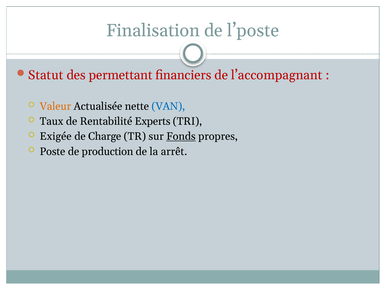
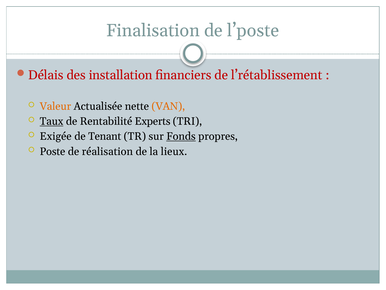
Statut: Statut -> Délais (46, 75)
permettant: permettant -> installation (121, 75)
l’accompagnant: l’accompagnant -> l’rétablissement (277, 75)
VAN colour: blue -> orange (168, 106)
Taux underline: none -> present (52, 121)
Charge: Charge -> Tenant (105, 136)
production: production -> réalisation (107, 151)
arrêt: arrêt -> lieux (174, 151)
